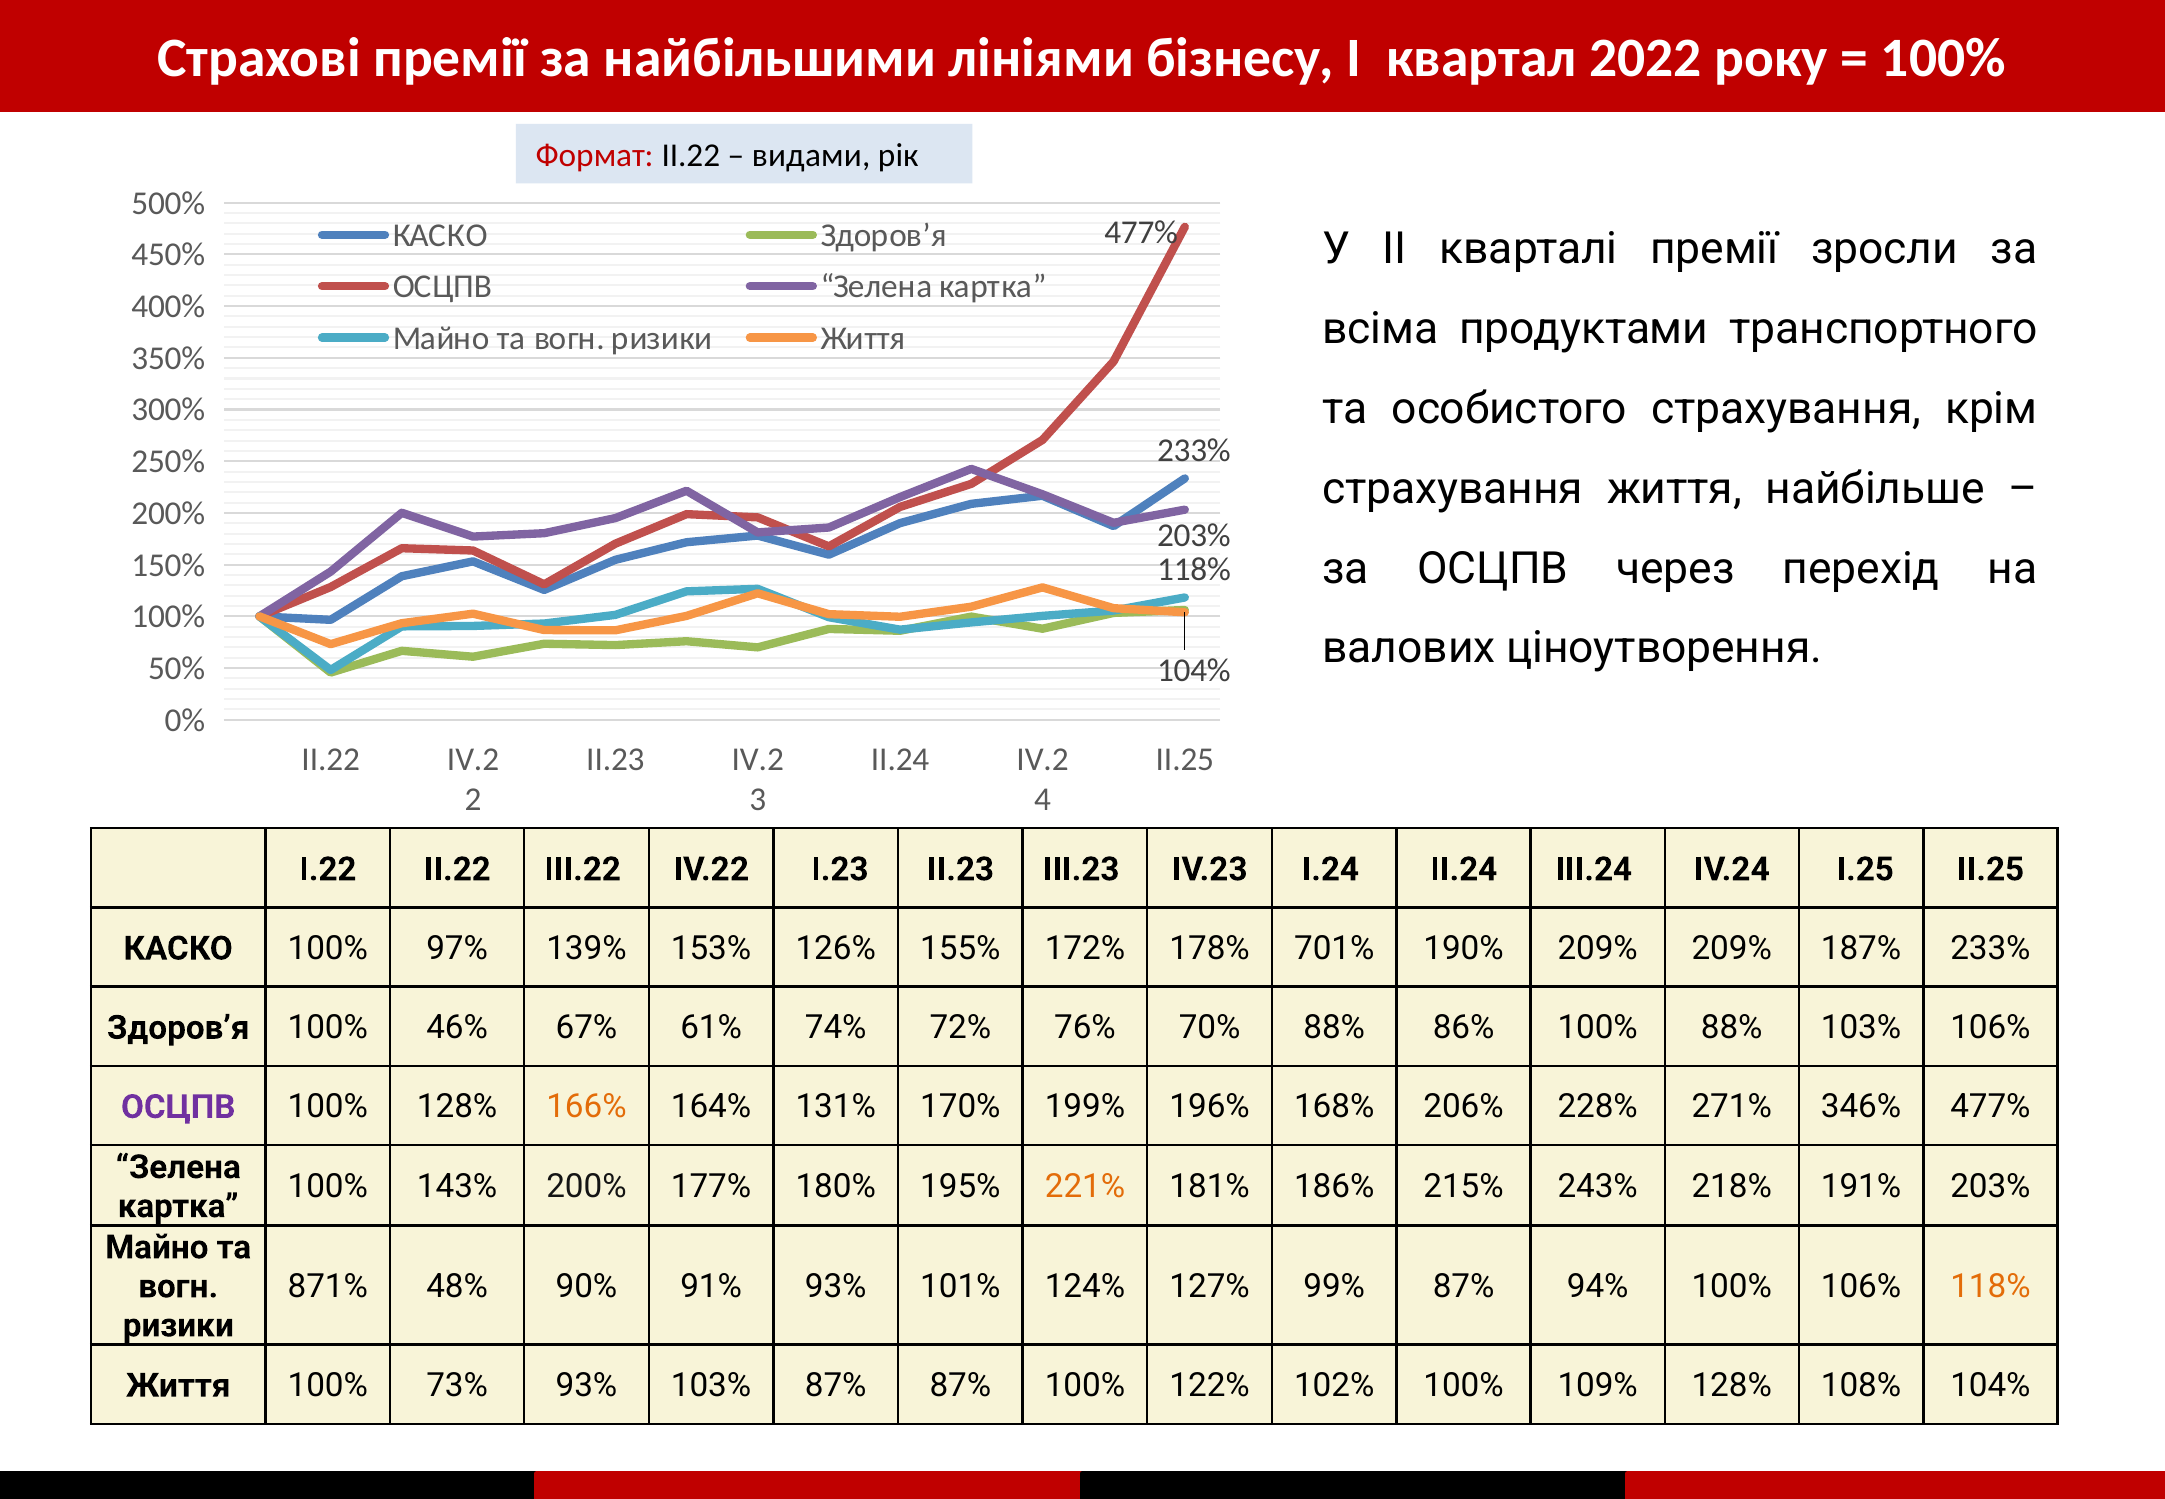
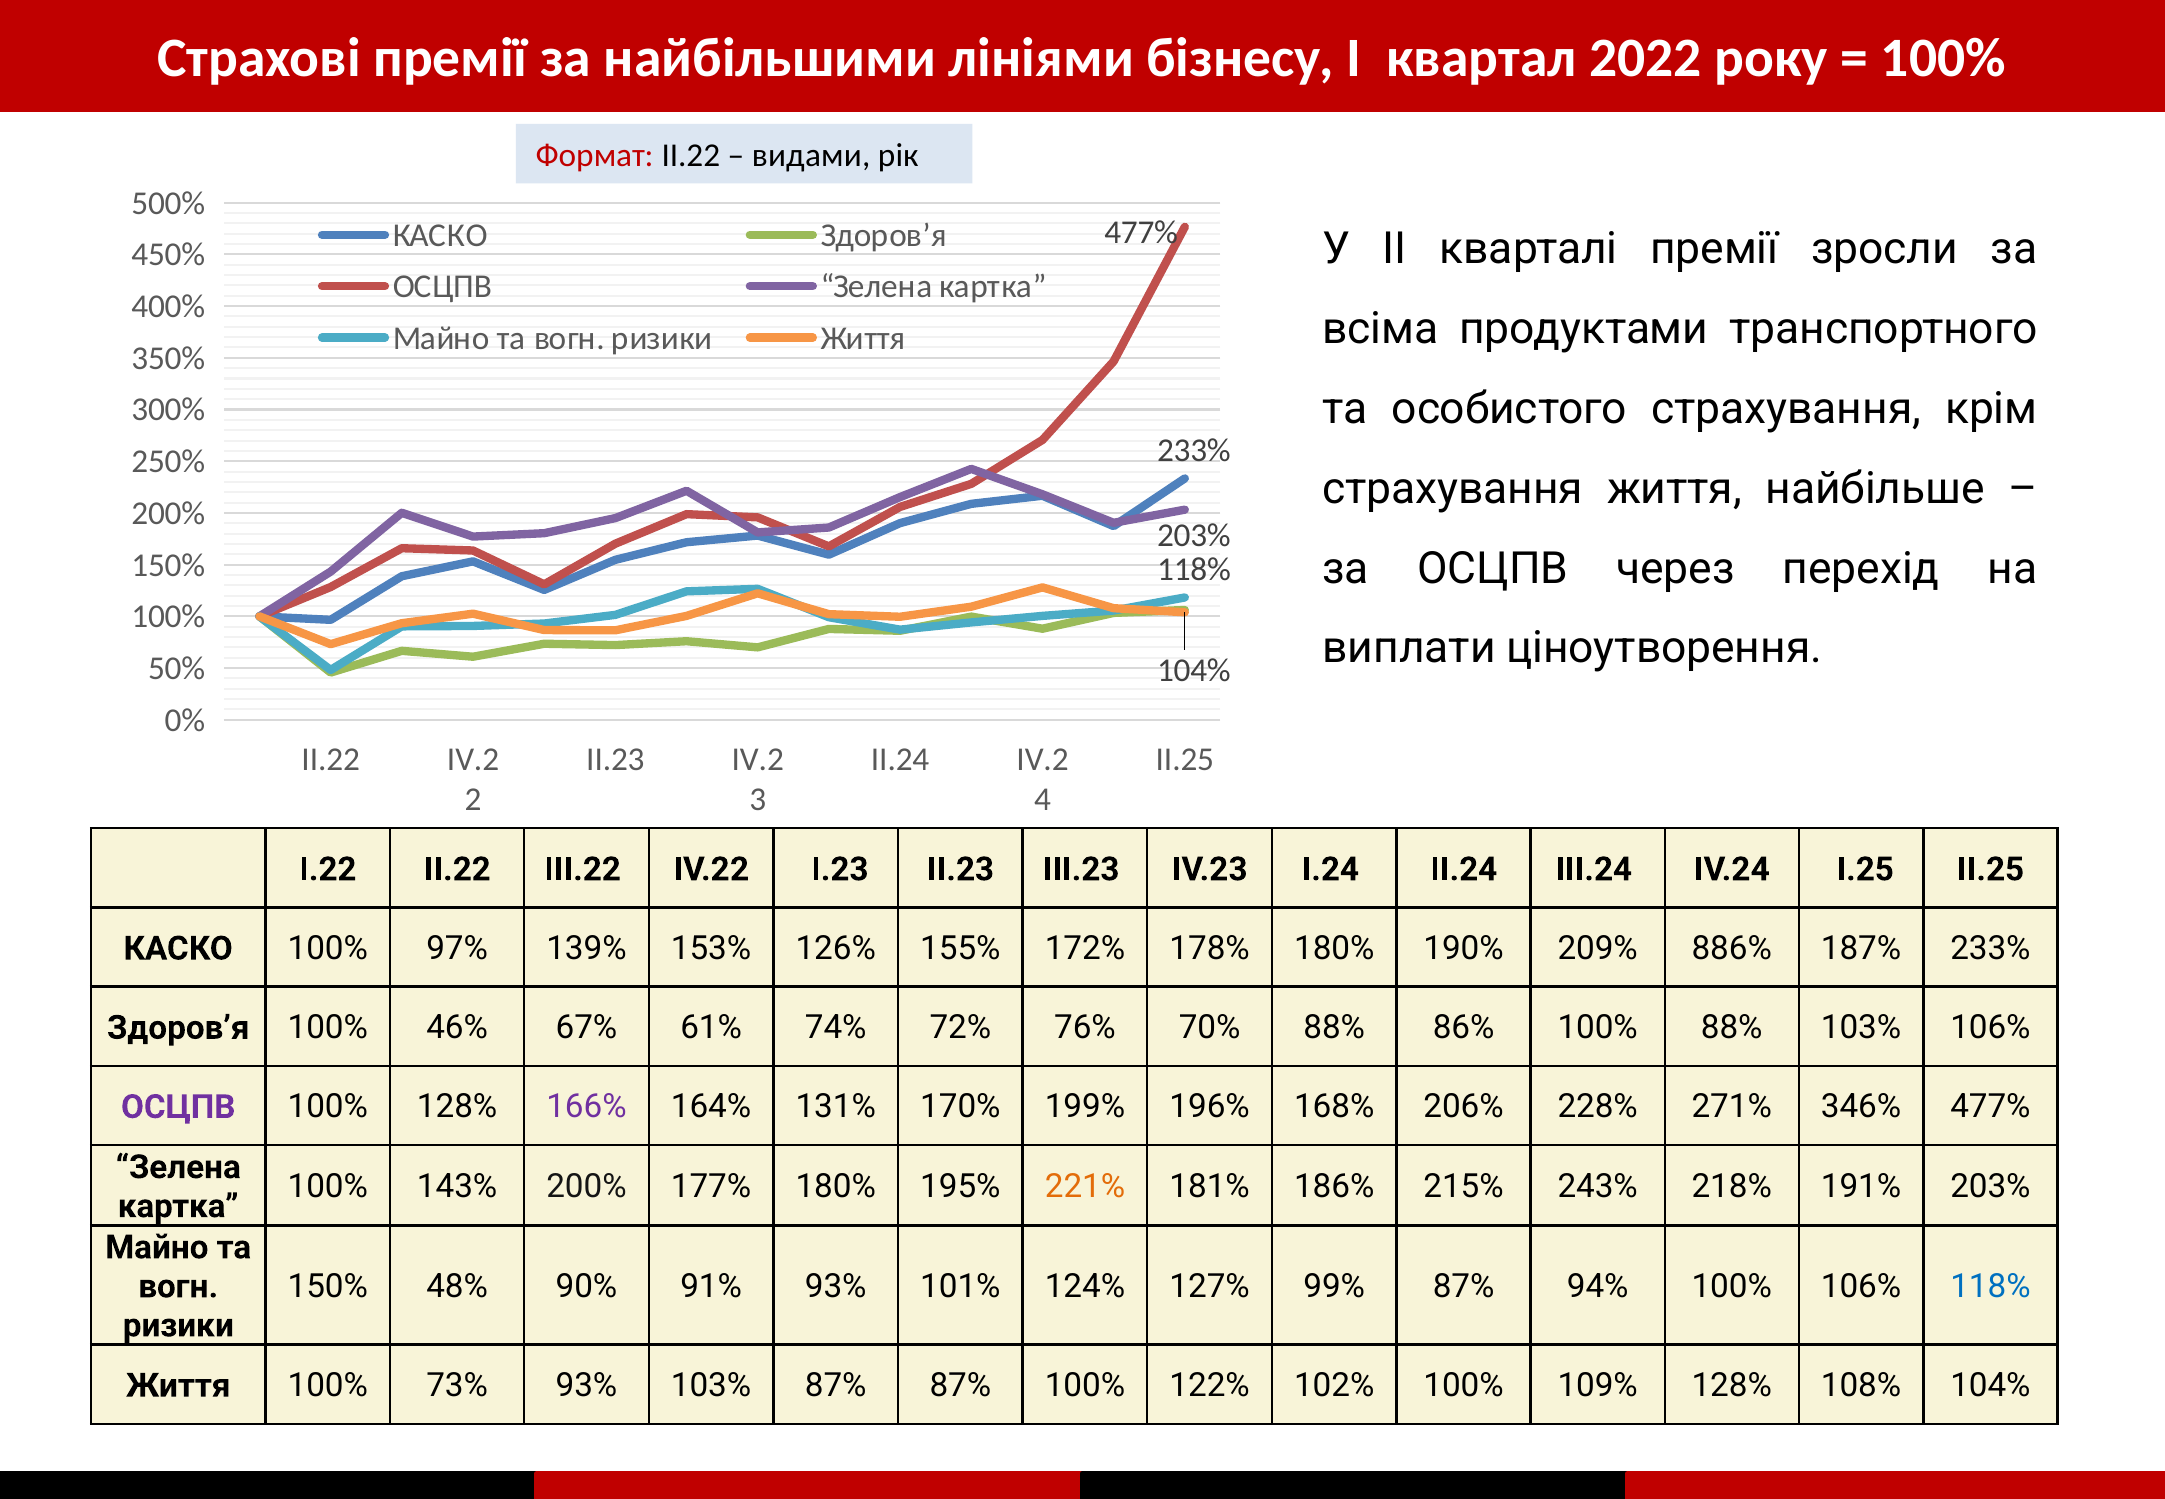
валових: валових -> виплати (1409, 648)
178% 701%: 701% -> 180% (1334, 948)
209% 209%: 209% -> 886% (1732, 948)
166% colour: orange -> purple (587, 1107)
871%: 871% -> 150% (328, 1286)
118% colour: orange -> blue (1990, 1286)
